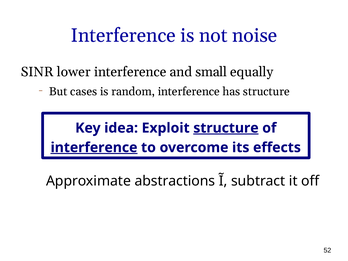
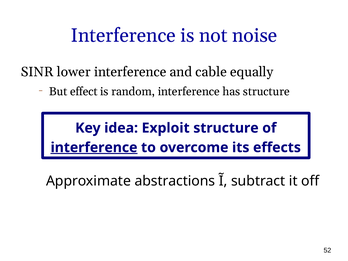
small: small -> cable (211, 72)
cases: cases -> effect (84, 91)
structure underline: present -> none (226, 128)
